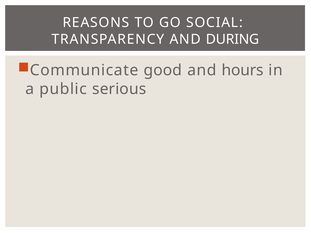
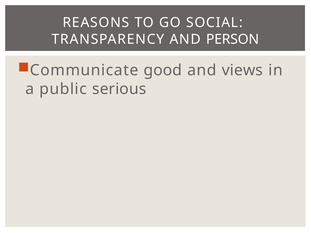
DURING: DURING -> PERSON (233, 39)
hours: hours -> views (242, 70)
